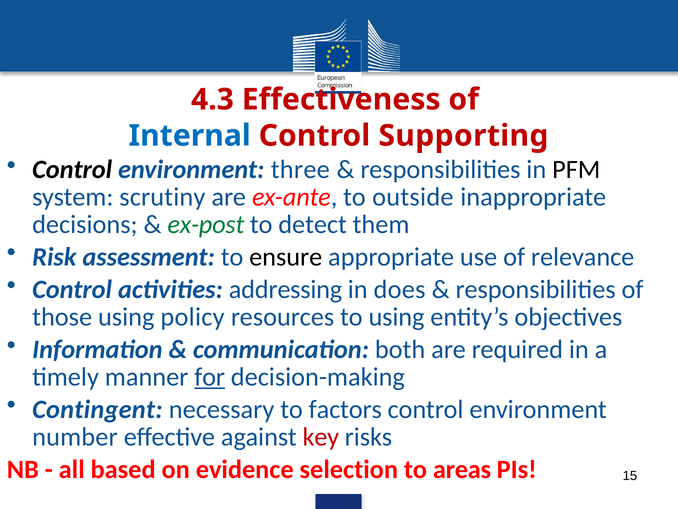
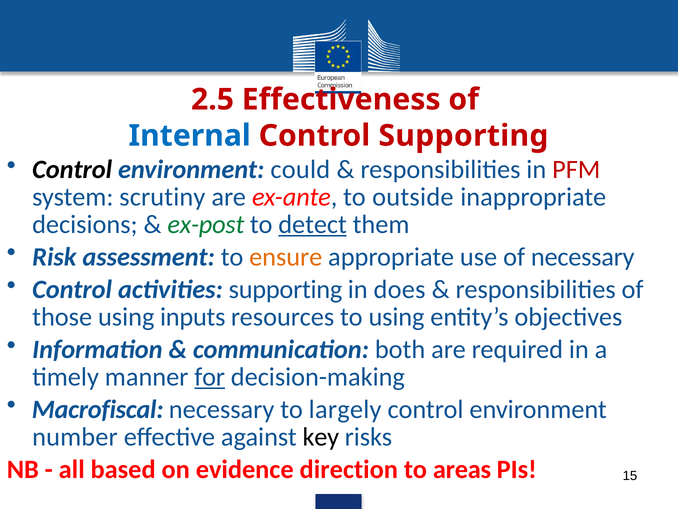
4.3: 4.3 -> 2.5 (212, 99)
three: three -> could (300, 170)
PFM colour: black -> red (576, 170)
detect underline: none -> present (313, 224)
ensure colour: black -> orange (286, 257)
of relevance: relevance -> necessary (583, 257)
activities addressing: addressing -> supporting (286, 289)
policy: policy -> inputs (193, 317)
Contingent: Contingent -> Macrofiscal (98, 409)
factors: factors -> largely (345, 409)
key colour: red -> black (321, 436)
selection: selection -> direction (349, 469)
